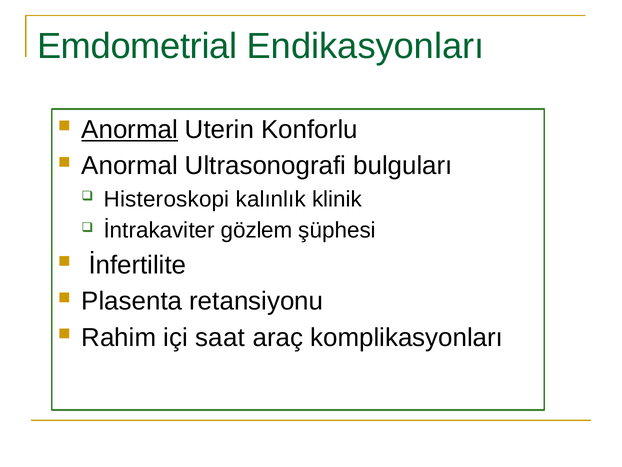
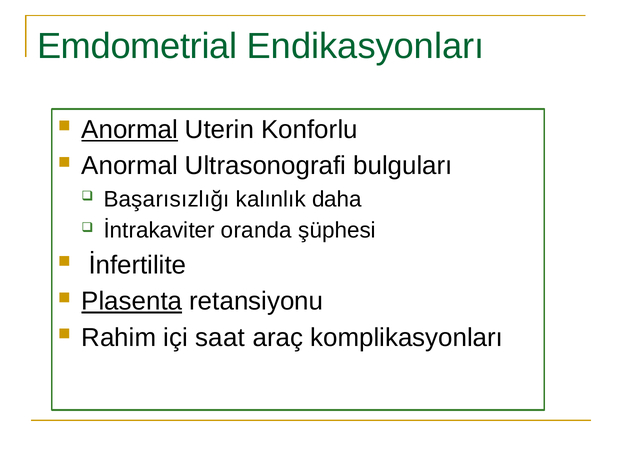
Histeroskopi: Histeroskopi -> Başarısızlığı (167, 199)
klinik: klinik -> daha (337, 199)
gözlem: gözlem -> oranda (256, 230)
Plasenta underline: none -> present (132, 301)
